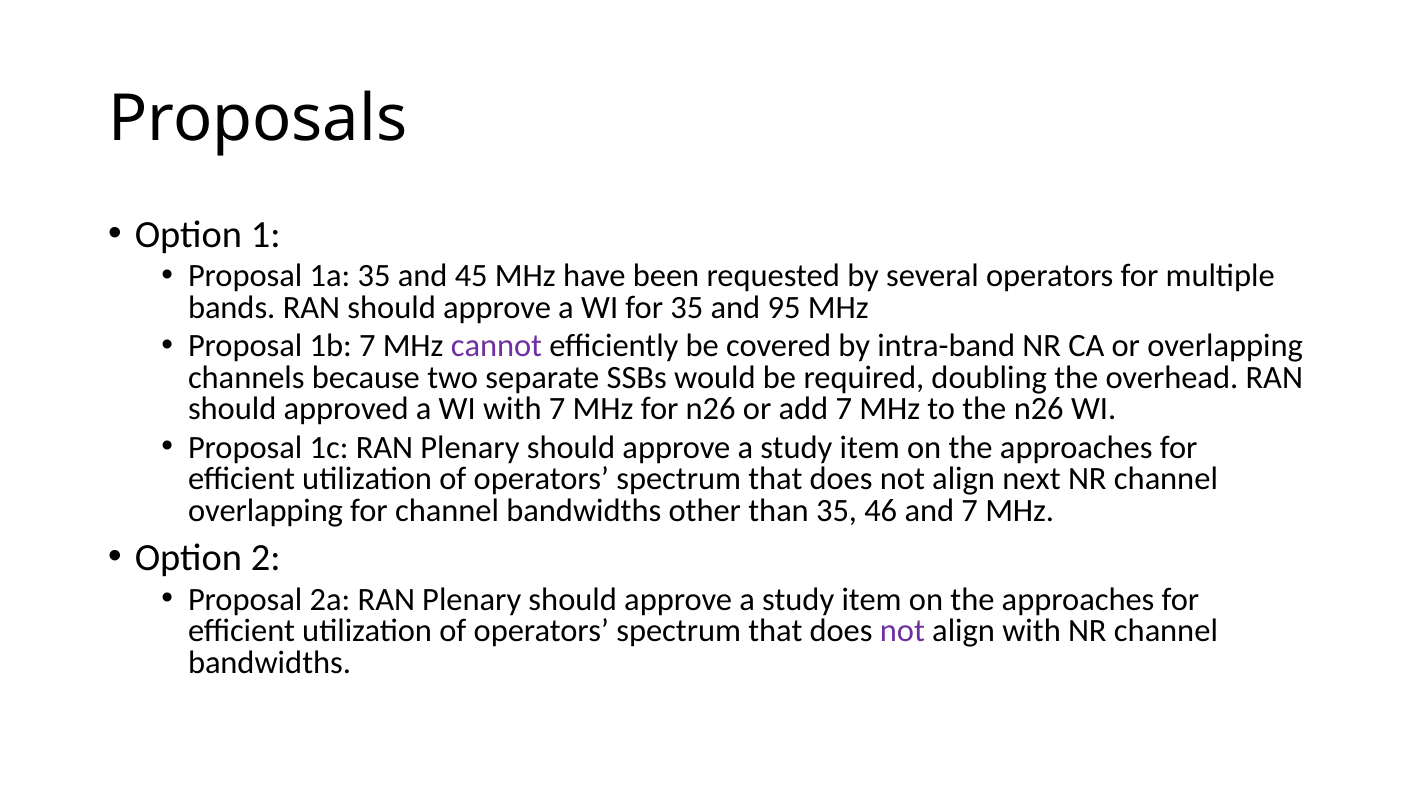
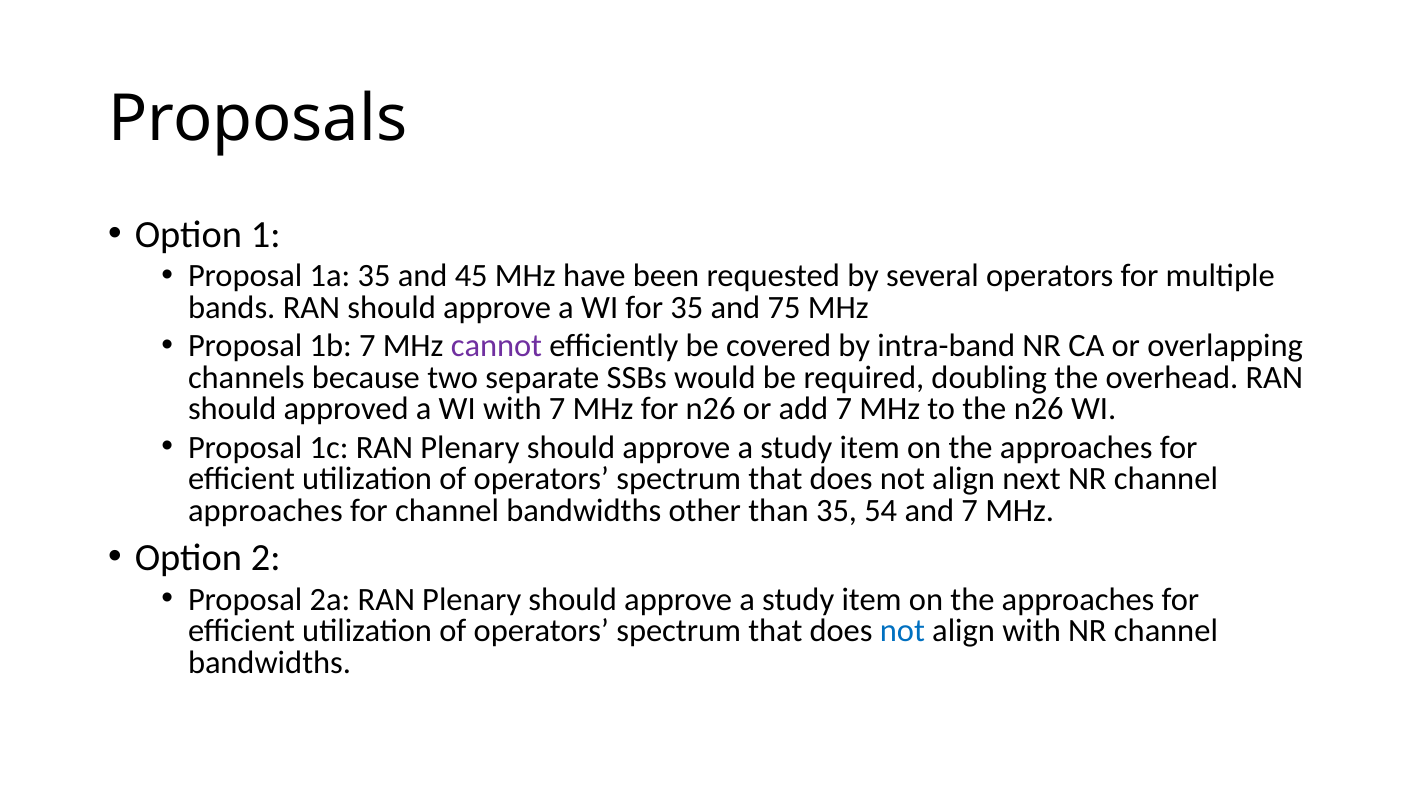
95: 95 -> 75 (784, 308)
overlapping: overlapping -> approaches (265, 511)
46: 46 -> 54 (881, 511)
not colour: purple -> blue (902, 631)
